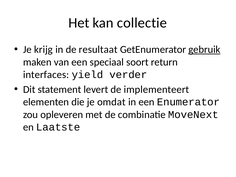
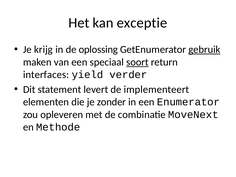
collectie: collectie -> exceptie (142, 23)
resultaat: resultaat -> oplossing (98, 50)
soort underline: none -> present (137, 62)
omdat: omdat -> zonder (111, 102)
Laatste: Laatste -> Methode (58, 127)
